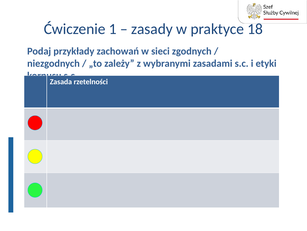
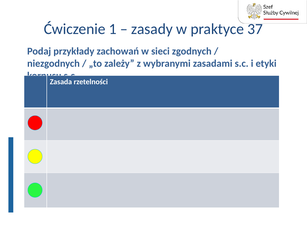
18: 18 -> 37 (255, 29)
